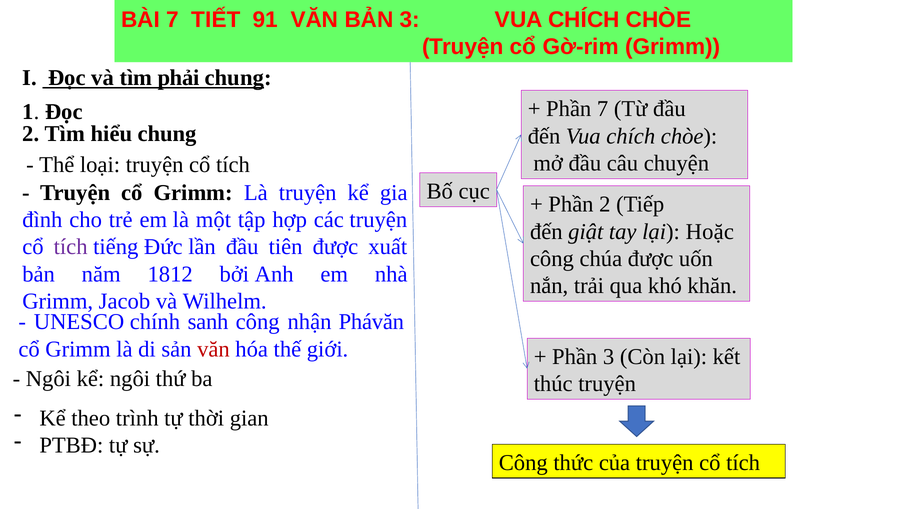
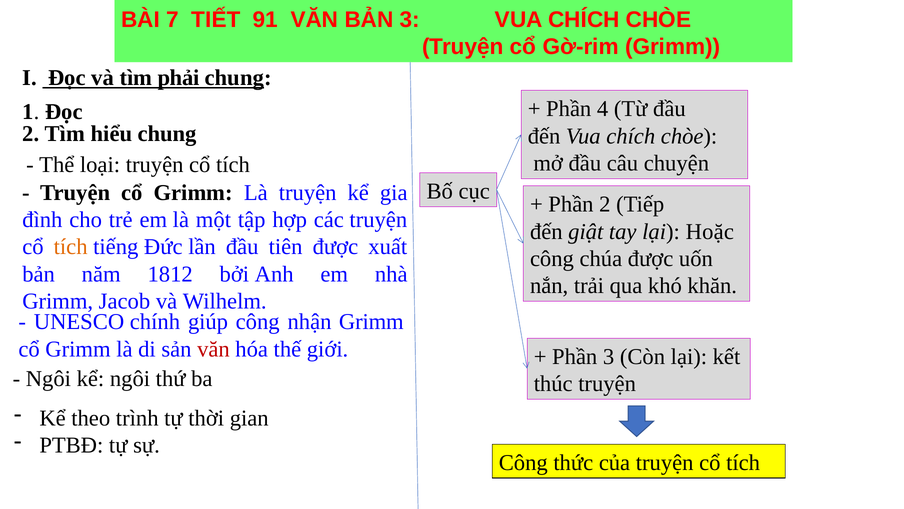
Phần 7: 7 -> 4 (603, 109)
tích colour: purple -> orange (71, 247)
sanh: sanh -> giúp (208, 322)
nhận Phávăn: Phávăn -> Grimm (371, 322)
